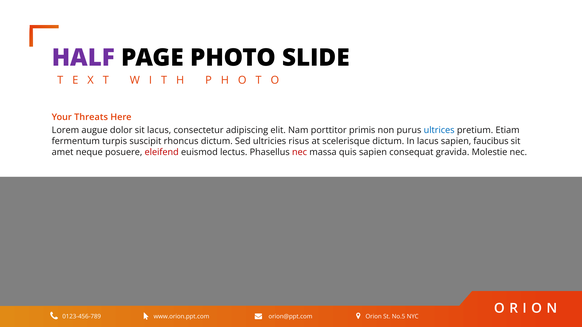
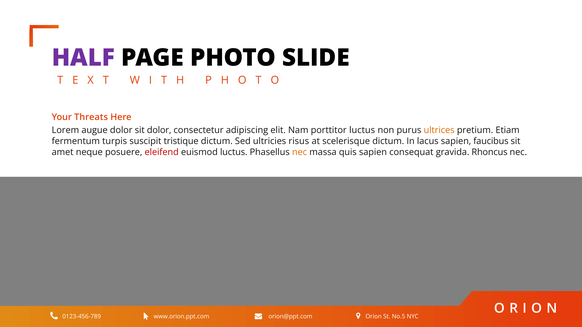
sit lacus: lacus -> dolor (159, 130)
porttitor primis: primis -> luctus (362, 130)
ultrices colour: blue -> orange (439, 130)
rhoncus: rhoncus -> tristique (181, 141)
euismod lectus: lectus -> luctus (234, 152)
nec colour: red -> orange (300, 152)
Molestie: Molestie -> Rhoncus (490, 152)
